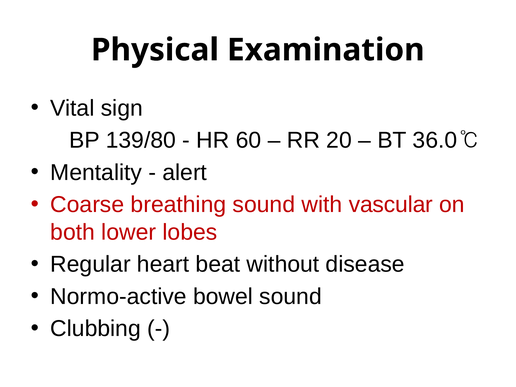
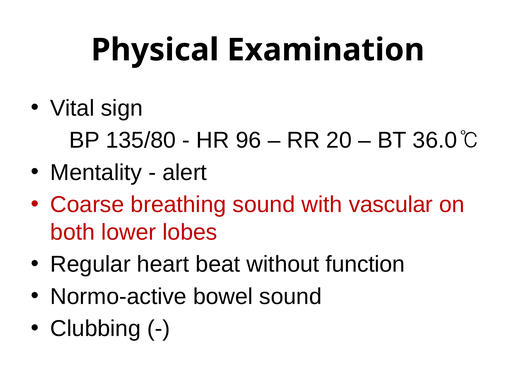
139/80: 139/80 -> 135/80 (141, 140)
60: 60 -> 96 (249, 140)
disease: disease -> function (365, 264)
